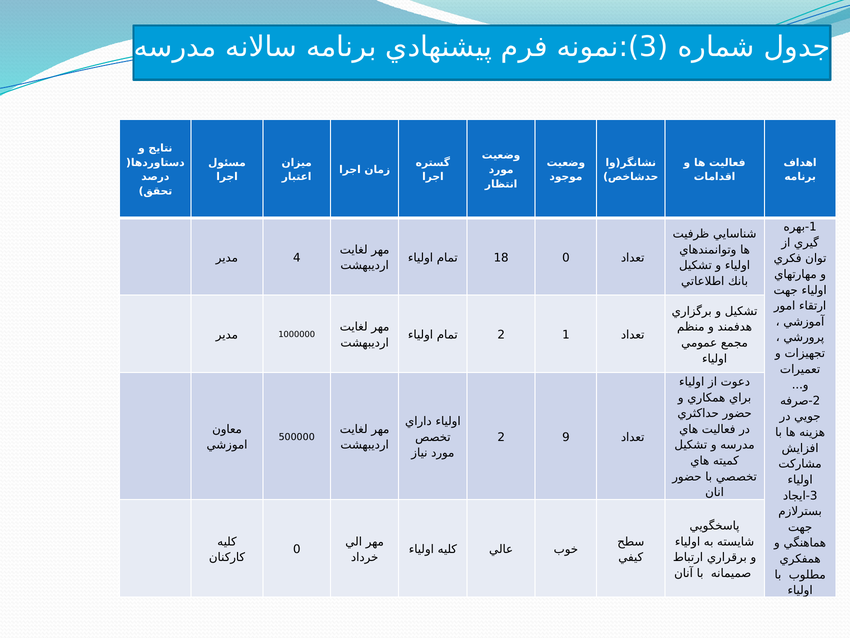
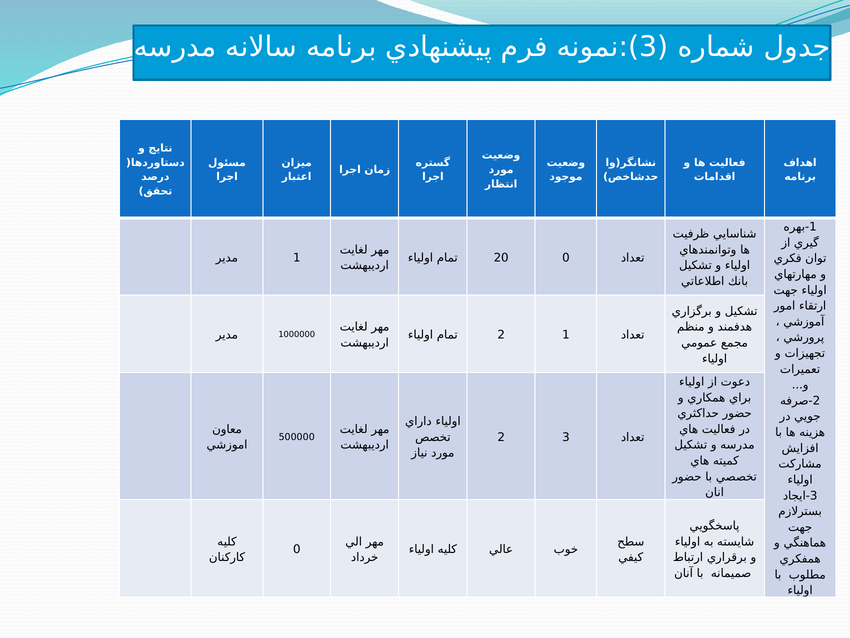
4: 4 -> 1 (297, 257)
18: 18 -> 20 (501, 257)
2 9: 9 -> 3 (566, 437)
